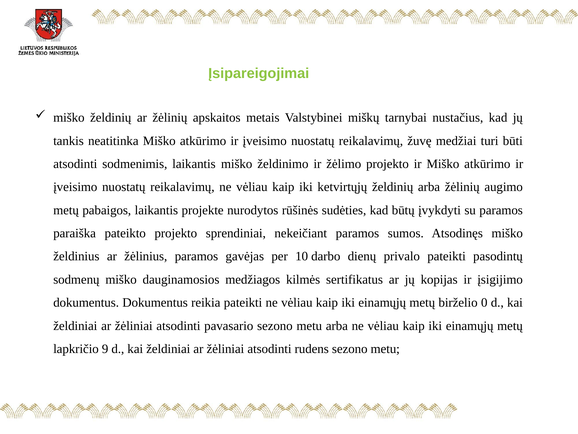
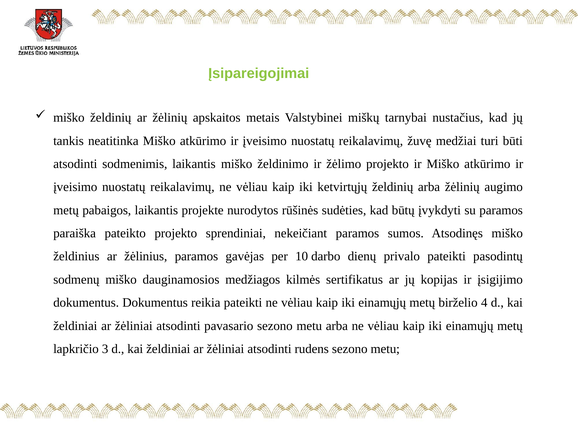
0: 0 -> 4 (484, 302)
9: 9 -> 3 (105, 349)
